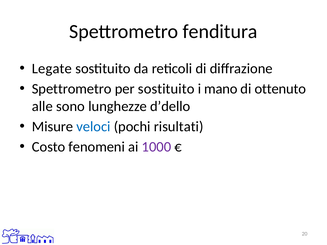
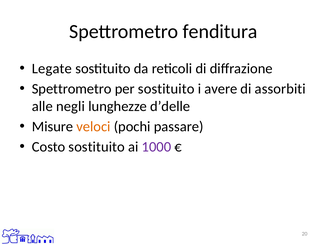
mano: mano -> avere (221, 89)
ottenuto: ottenuto -> assorbiti (280, 89)
sono: sono -> negli (70, 106)
d’dello: d’dello -> d’delle (170, 106)
veloci colour: blue -> orange (93, 127)
risultati: risultati -> passare (179, 127)
Costo fenomeni: fenomeni -> sostituito (97, 147)
